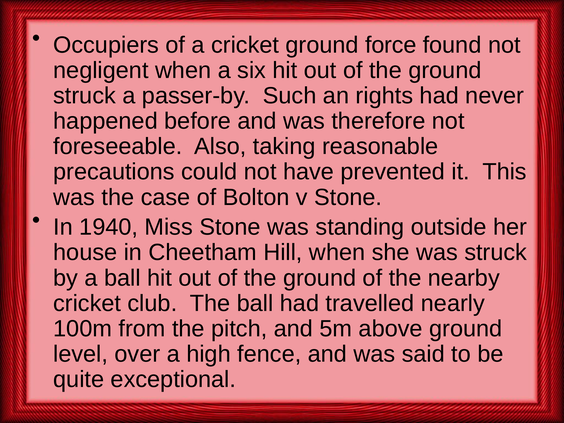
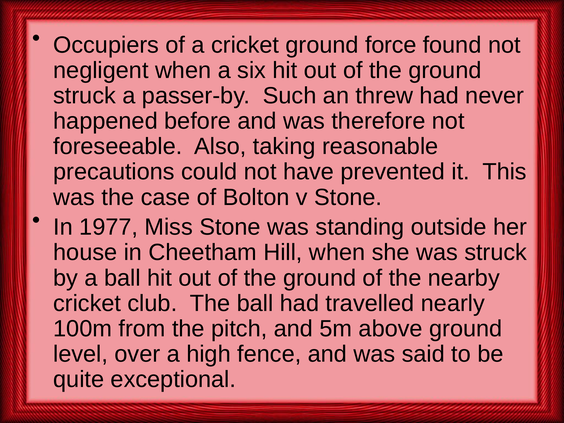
rights: rights -> threw (384, 96)
1940: 1940 -> 1977 (109, 227)
